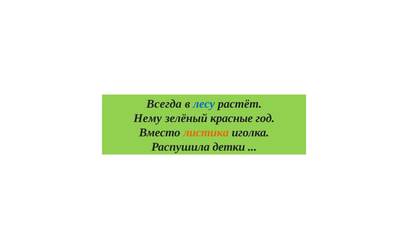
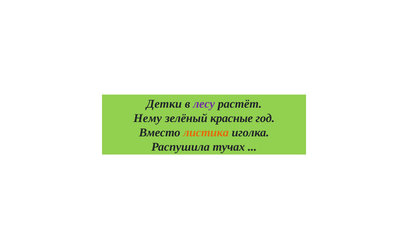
Всегда: Всегда -> Детки (164, 104)
лесу colour: blue -> purple (204, 104)
детки: детки -> тучах (229, 147)
